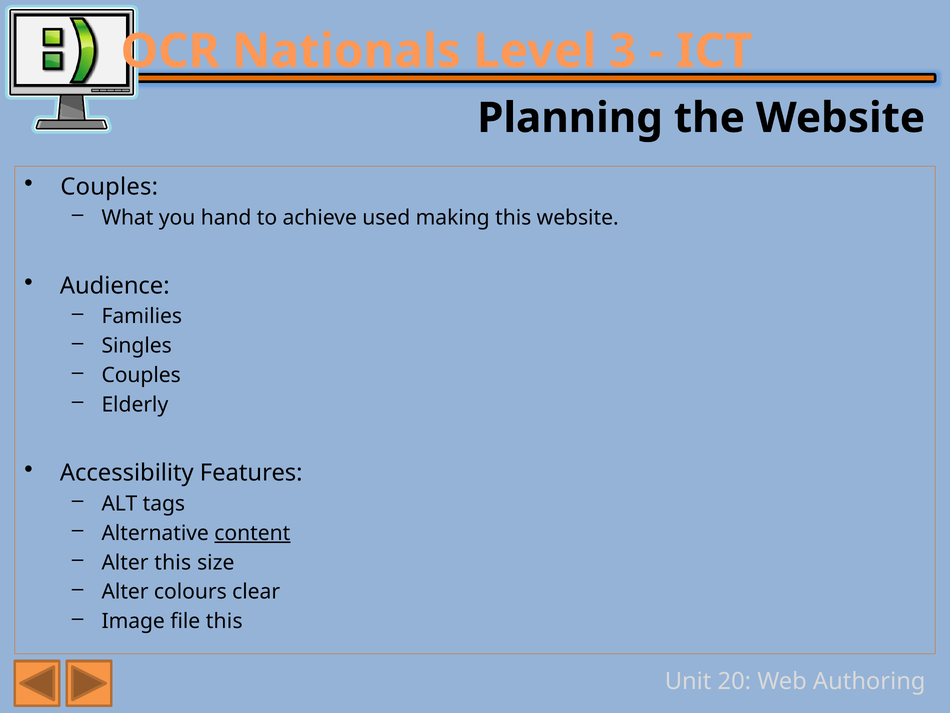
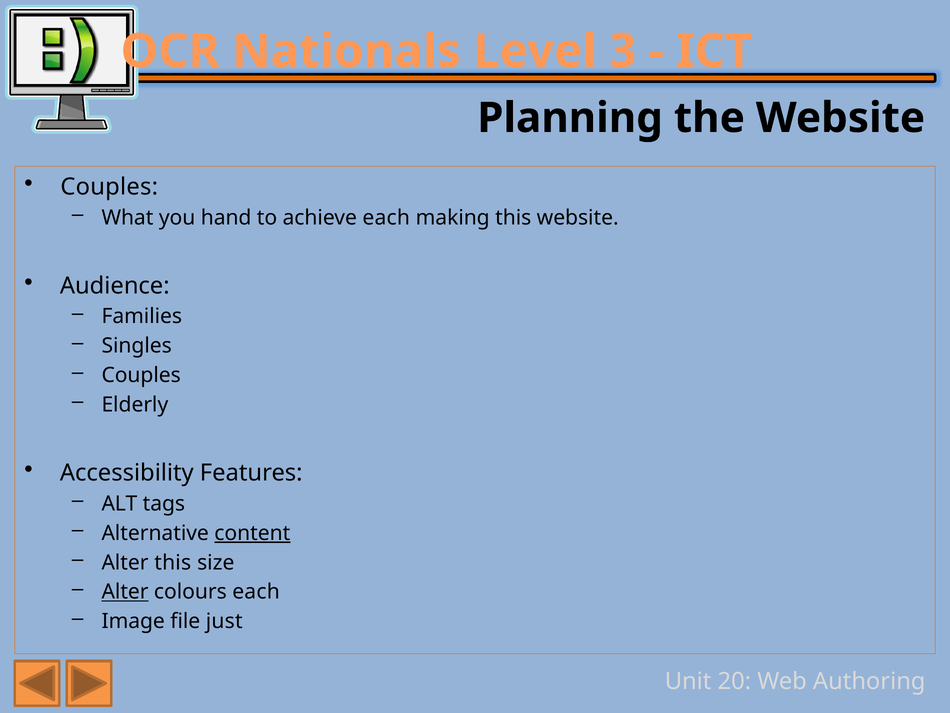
achieve used: used -> each (386, 217)
Alter underline: none -> present (125, 592)
colours clear: clear -> each (256, 592)
file this: this -> just (224, 621)
